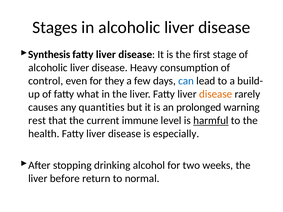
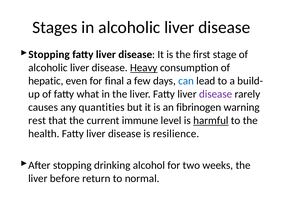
Synthesis: Synthesis -> Stopping (49, 55)
Heavy underline: none -> present (144, 68)
control: control -> hepatic (46, 81)
they: they -> final (114, 81)
disease colour: orange -> purple (216, 94)
prolonged: prolonged -> fibrinogen (199, 107)
especially: especially -> resilience (176, 134)
